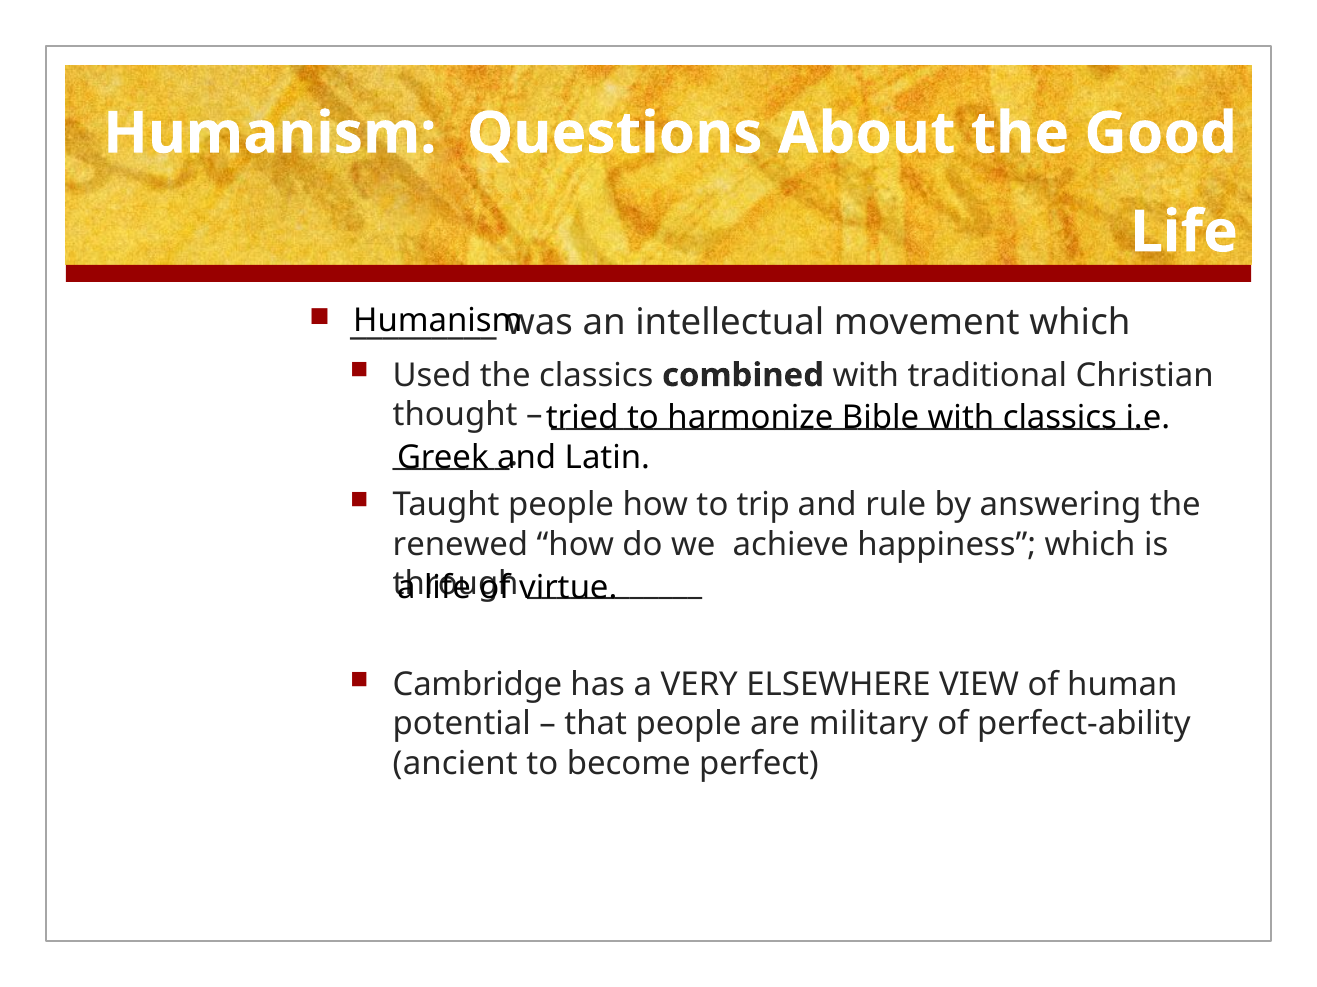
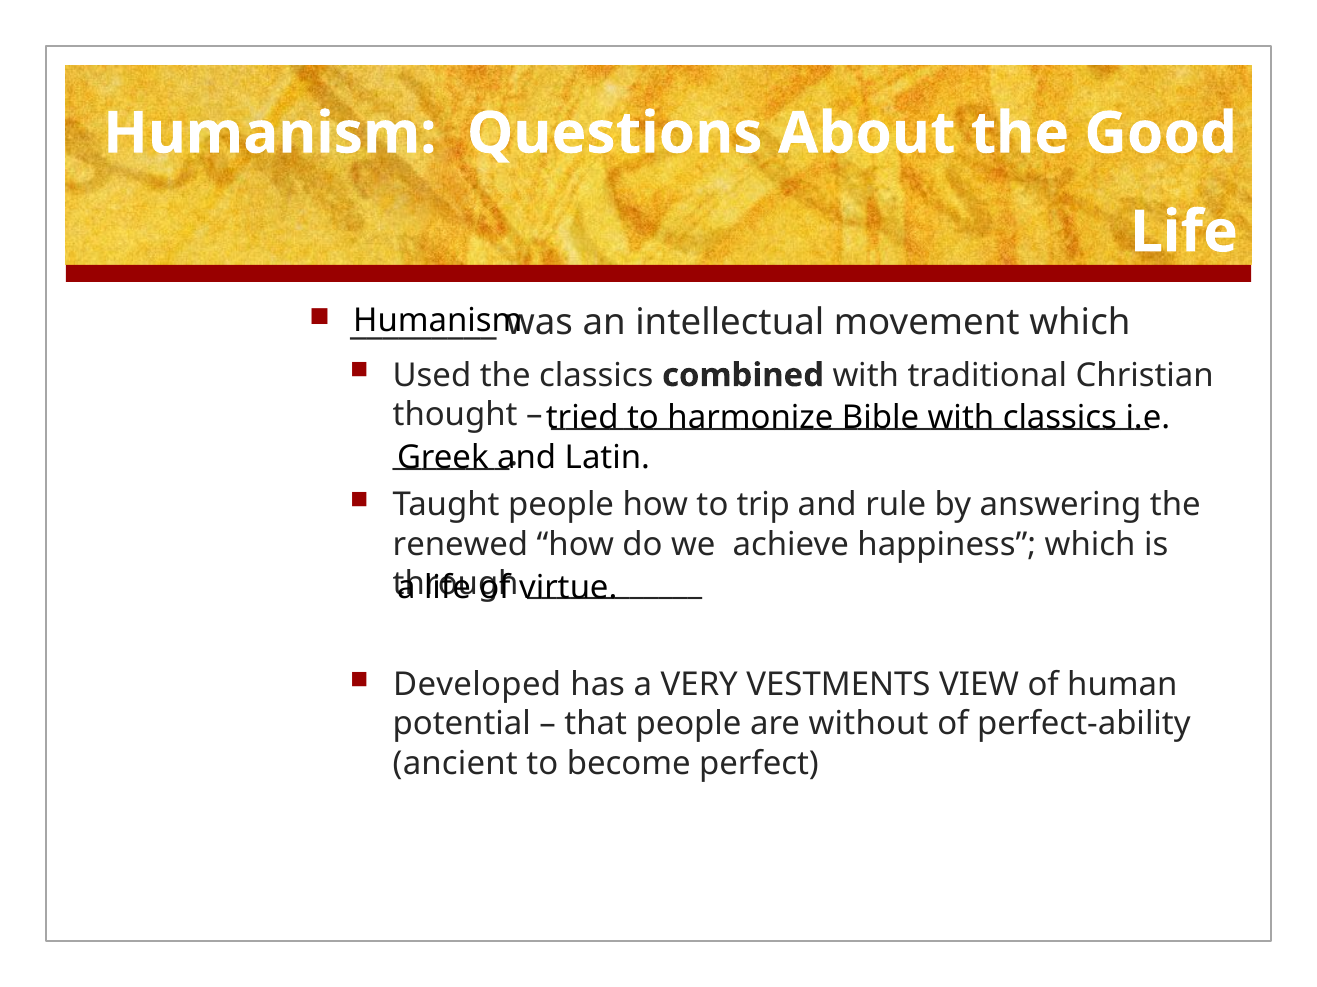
Cambridge: Cambridge -> Developed (477, 685)
ELSEWHERE: ELSEWHERE -> VESTMENTS (838, 685)
military: military -> without (869, 725)
